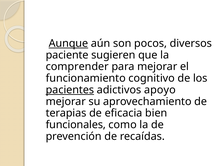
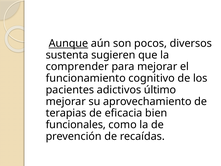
paciente: paciente -> sustenta (67, 55)
pacientes underline: present -> none (70, 90)
apoyo: apoyo -> último (160, 90)
